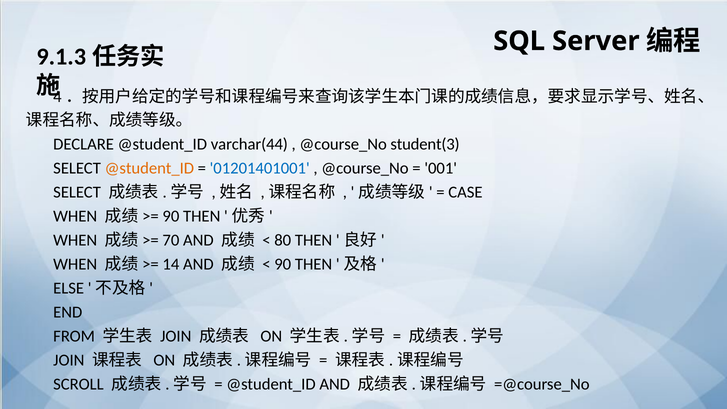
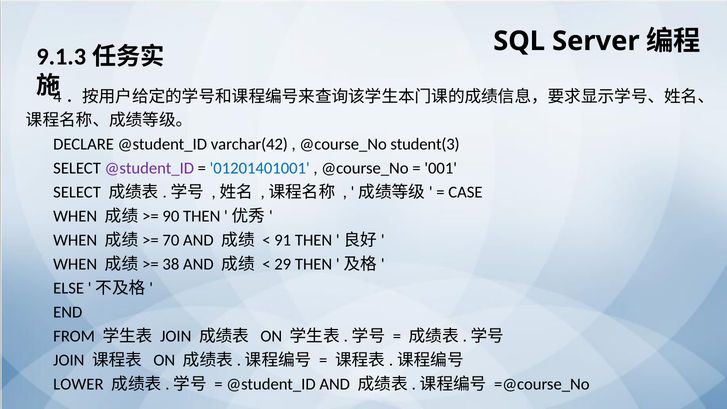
varchar(44: varchar(44 -> varchar(42 (249, 144)
@student_ID colour: orange -> purple (149, 168)
80: 80 -> 91 (283, 240)
14: 14 -> 38 (171, 264)
90: 90 -> 29 (283, 264)
SCROLL: SCROLL -> LOWER (78, 384)
